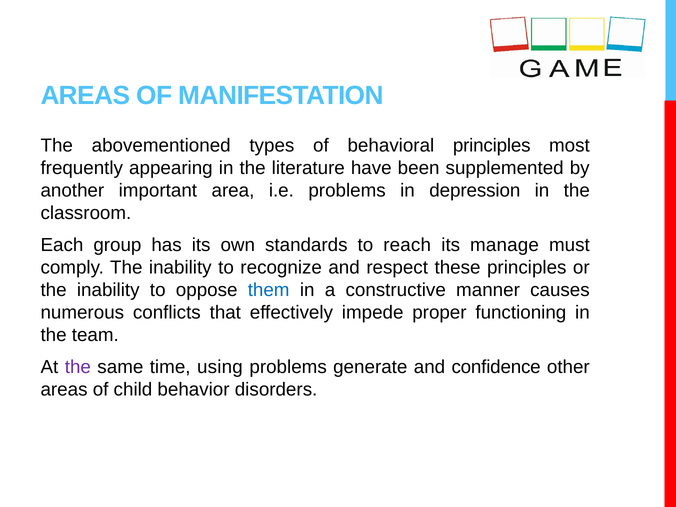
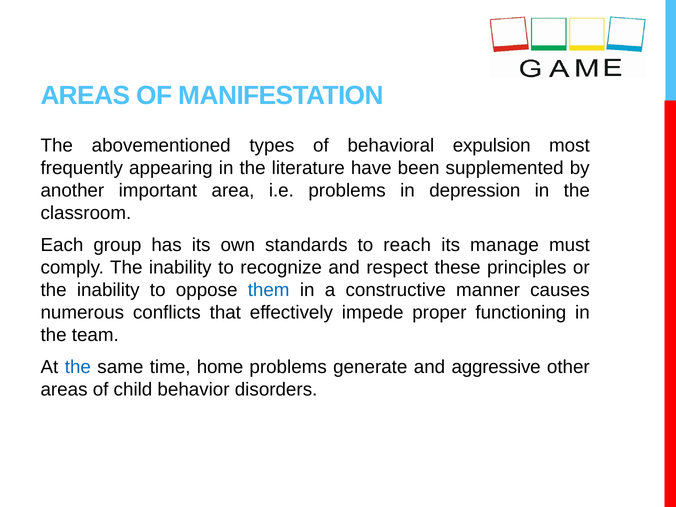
behavioral principles: principles -> expulsion (492, 146)
the colour: purple -> blue (78, 367)
using: using -> home (220, 367)
confidence: confidence -> aggressive (496, 367)
